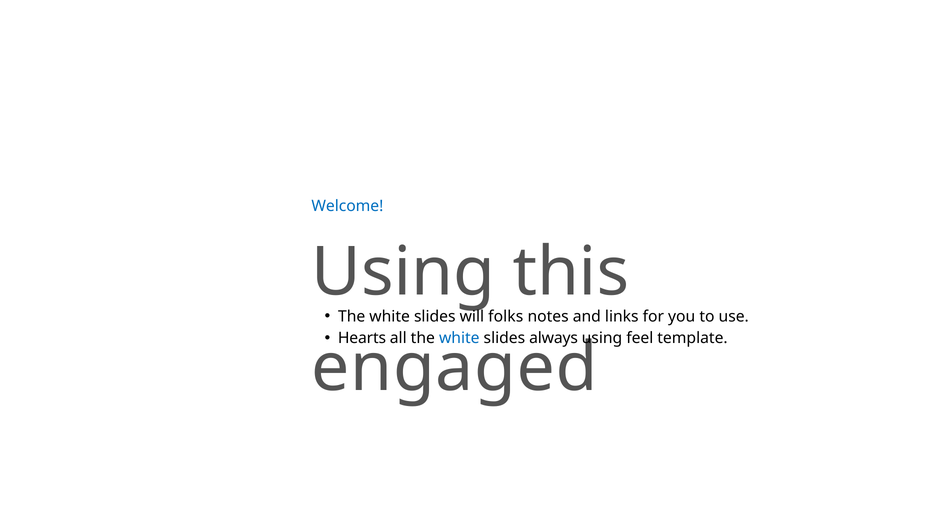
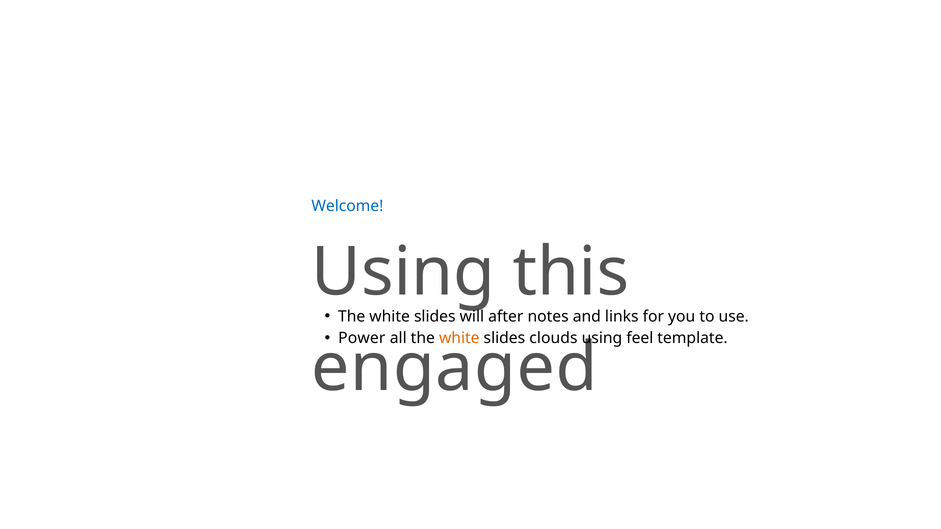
folks: folks -> after (506, 317)
Hearts: Hearts -> Power (362, 338)
white colour: blue -> orange (459, 338)
always: always -> clouds (553, 338)
